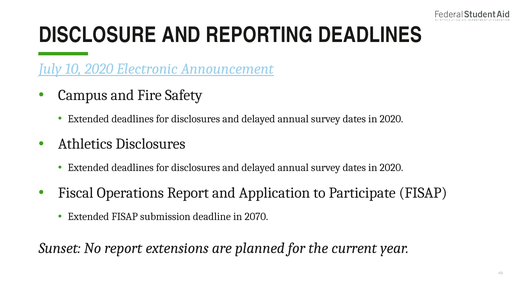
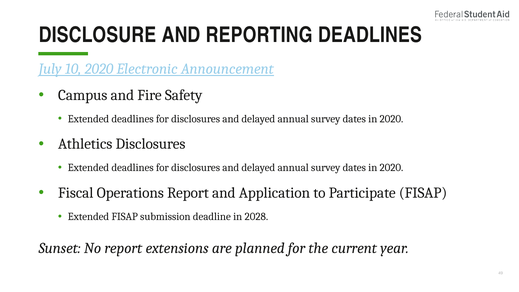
2070: 2070 -> 2028 (256, 217)
